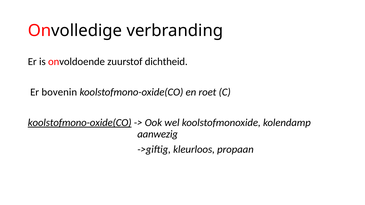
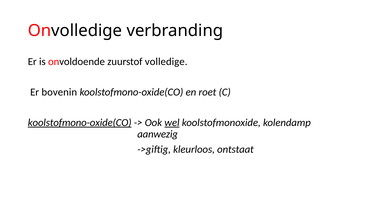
dichtheid: dichtheid -> volledige (166, 62)
wel underline: none -> present (172, 123)
propaan: propaan -> ontstaat (235, 150)
